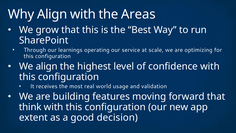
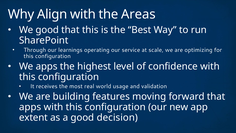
We grow: grow -> good (47, 30)
We align: align -> apps (47, 66)
think: think -> apps (30, 107)
